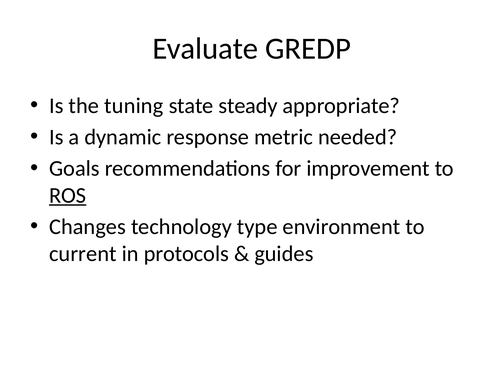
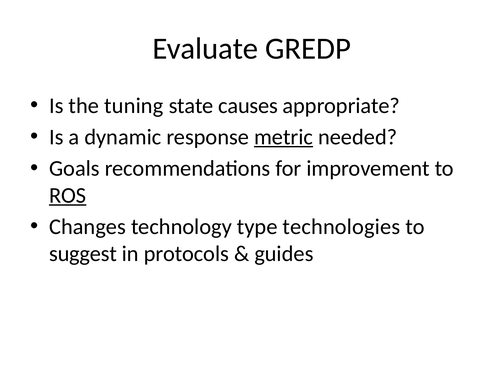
steady: steady -> causes (248, 106)
metric underline: none -> present (284, 137)
environment: environment -> technologies (341, 227)
current: current -> suggest (83, 254)
